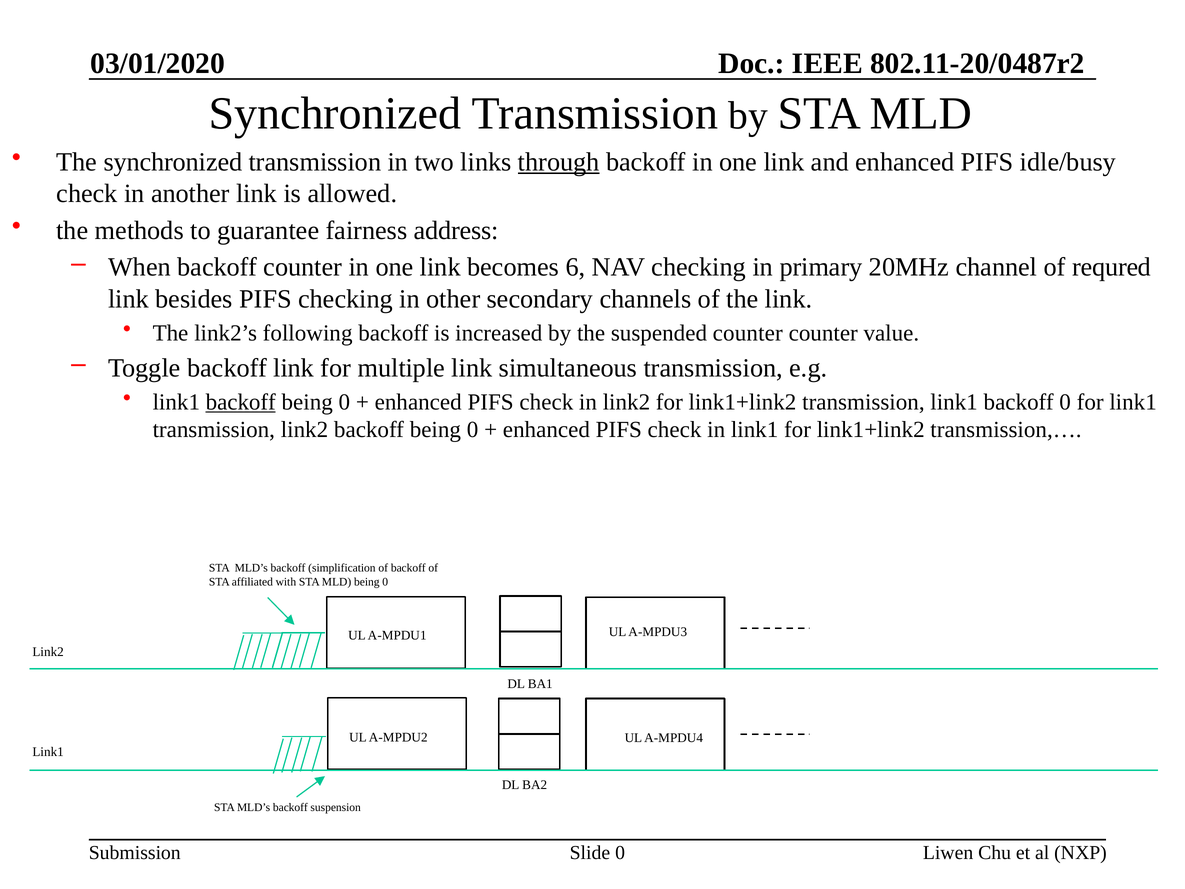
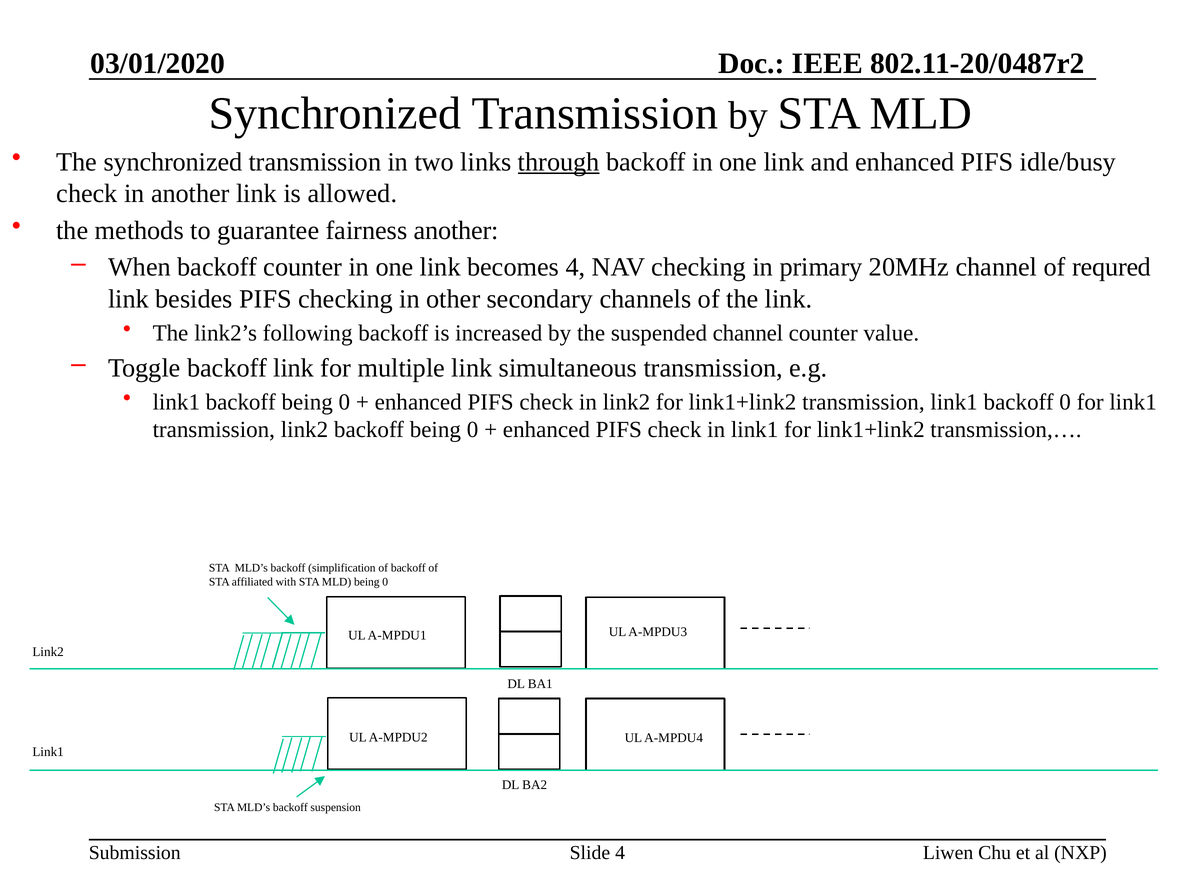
fairness address: address -> another (456, 230)
becomes 6: 6 -> 4 (575, 267)
suspended counter: counter -> channel (748, 333)
backoff underline: present -> none (241, 402)
Slide 0: 0 -> 4 (620, 852)
